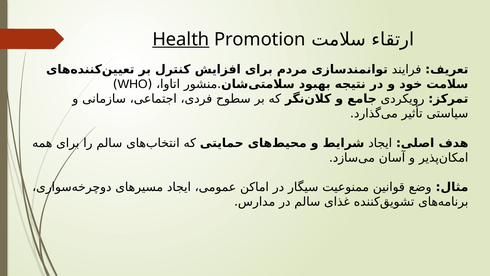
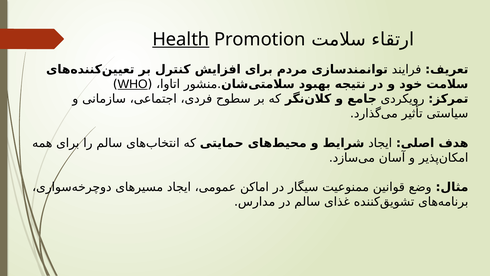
WHO underline: none -> present (133, 84)
